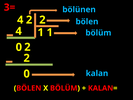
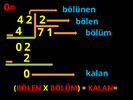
3=: 3= -> 0= (10, 7)
1: 1 -> 7 (41, 32)
